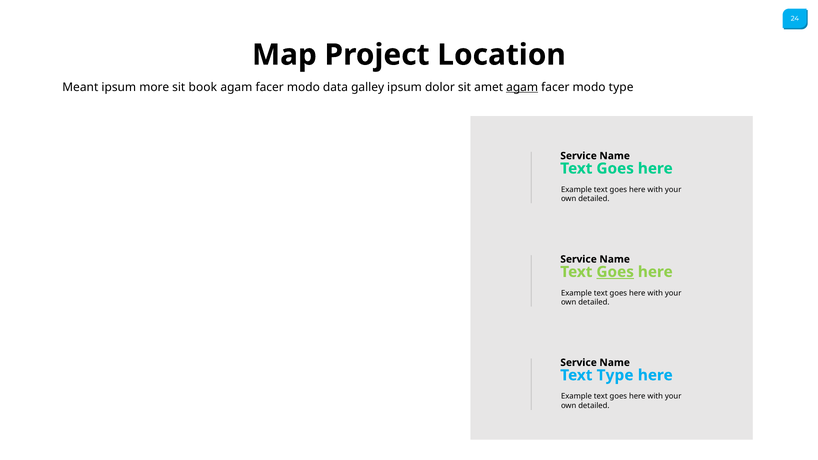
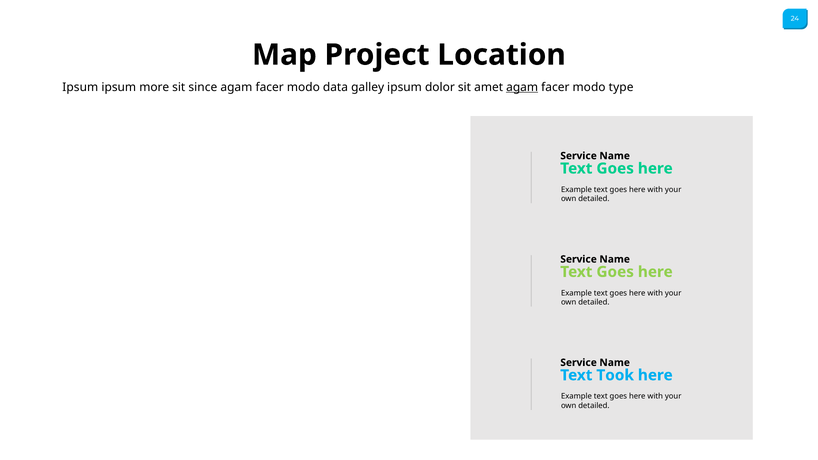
Meant: Meant -> Ipsum (80, 87)
book: book -> since (203, 87)
Goes underline: present -> none (615, 272)
Text Type: Type -> Took (615, 375)
